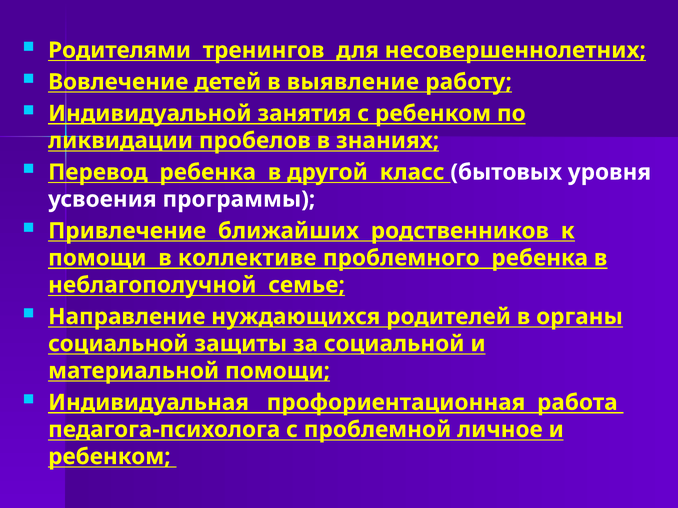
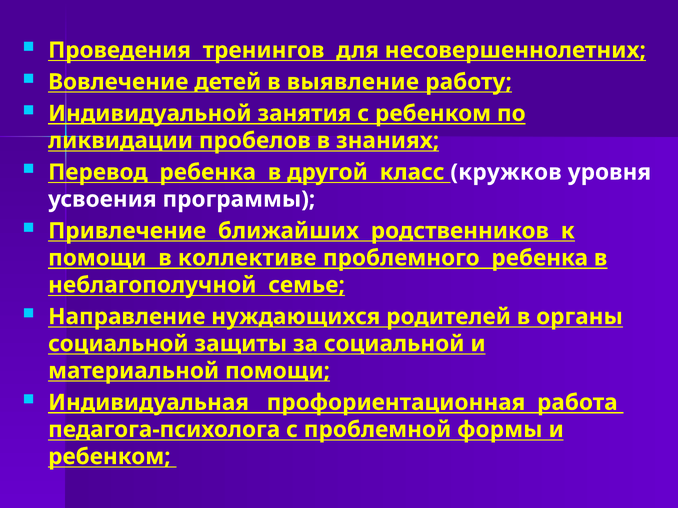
Родителями: Родителями -> Проведения (120, 50)
бытовых: бытовых -> кружков (506, 172)
личное: личное -> формы (500, 430)
